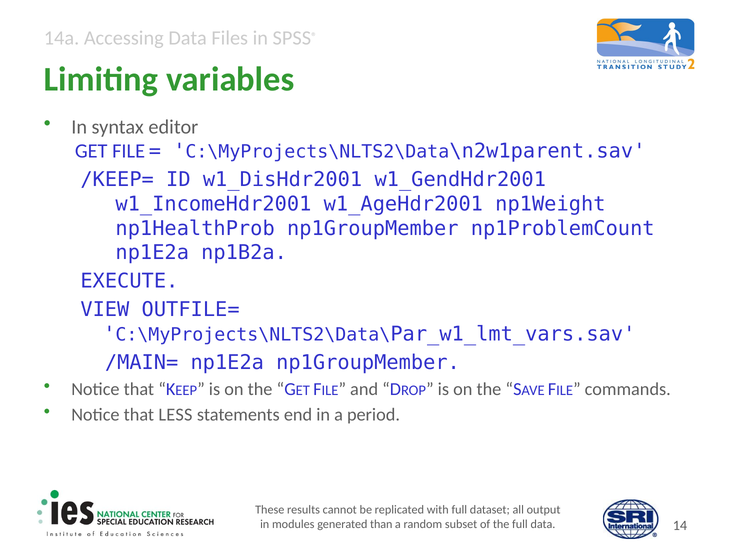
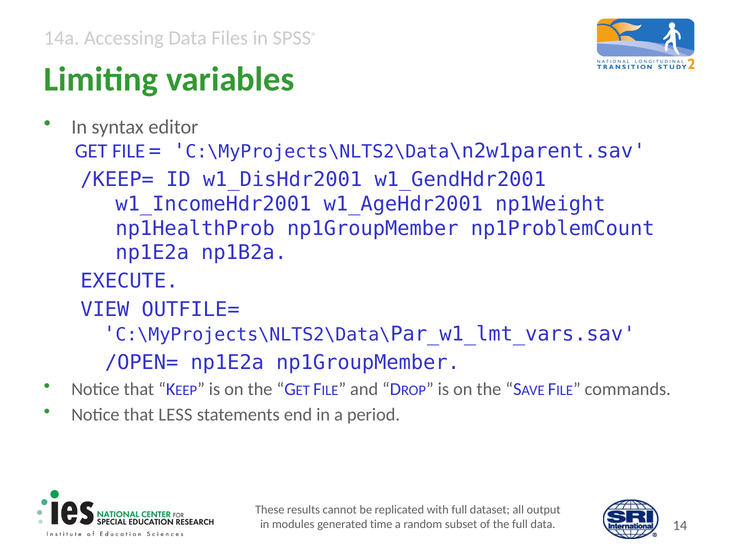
/MAIN=: /MAIN= -> /OPEN= (142, 363)
than: than -> time (381, 524)
